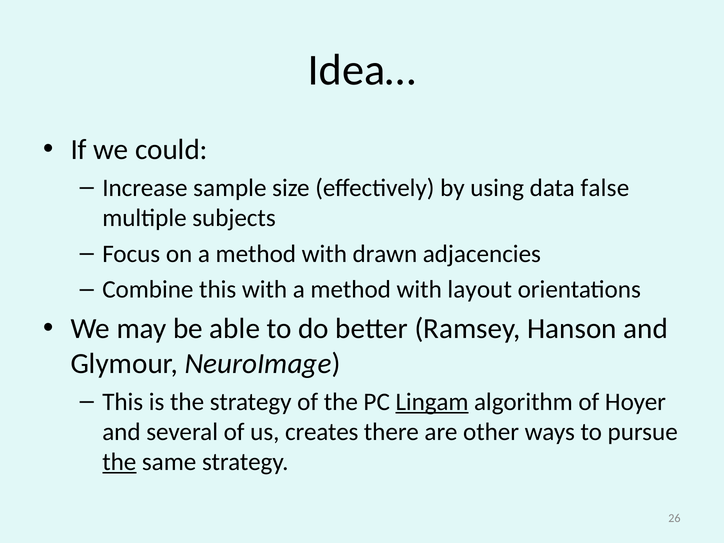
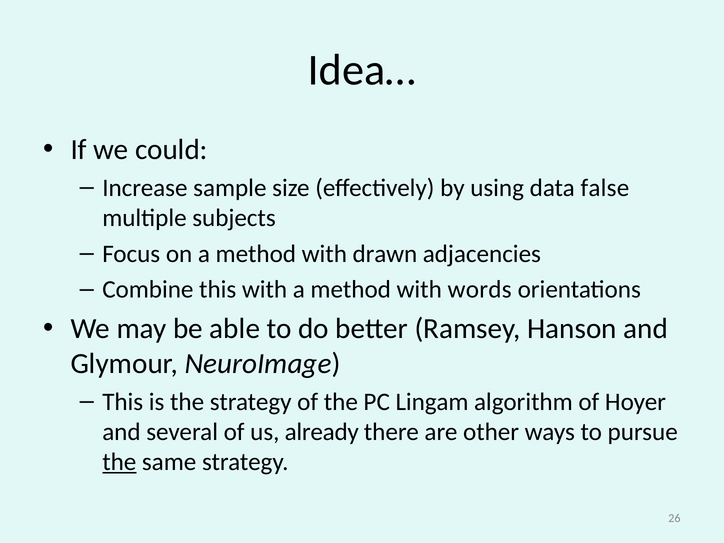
layout: layout -> words (480, 290)
Lingam underline: present -> none (432, 402)
creates: creates -> already (322, 432)
